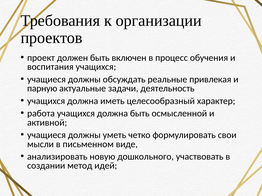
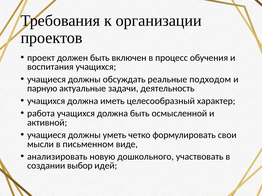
привлекая: привлекая -> подходом (210, 80)
метод: метод -> выбор (80, 166)
